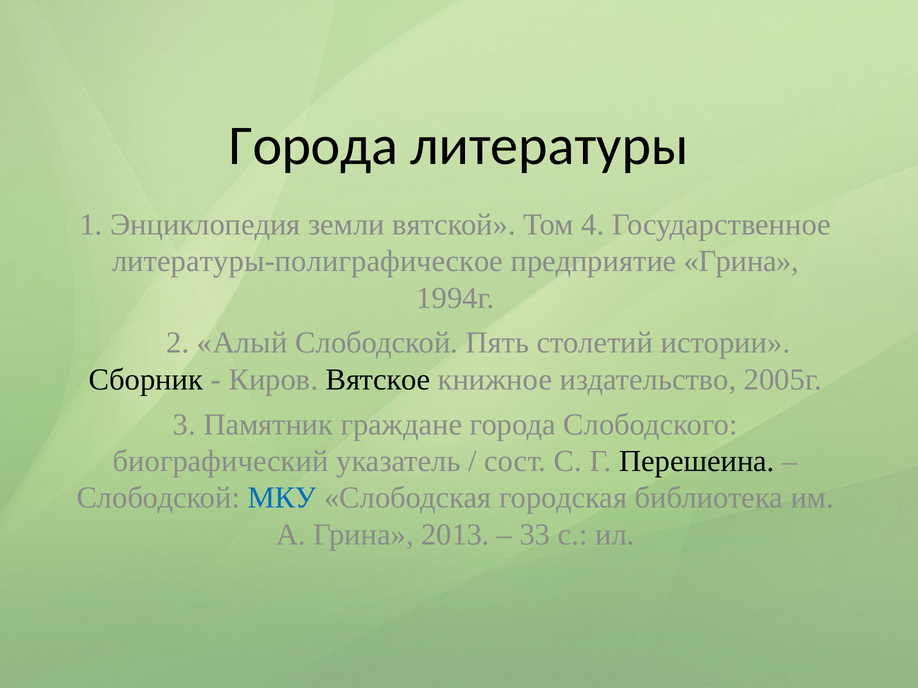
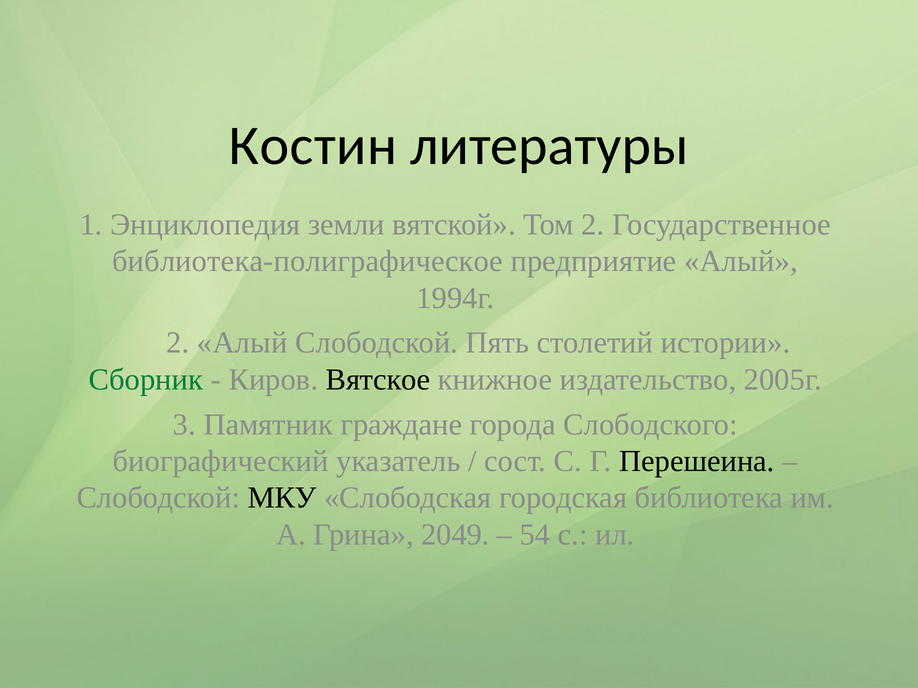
Города: Города -> Костин (313, 146)
Том 4: 4 -> 2 (593, 225)
литературы-полиграфическое: литературы-полиграфическое -> библиотека-полиграфическое (307, 262)
предприятие Грина: Грина -> Алый (741, 262)
Сборник colour: black -> green (146, 380)
МКУ colour: blue -> black (282, 498)
2013: 2013 -> 2049 (455, 535)
33: 33 -> 54 (535, 535)
